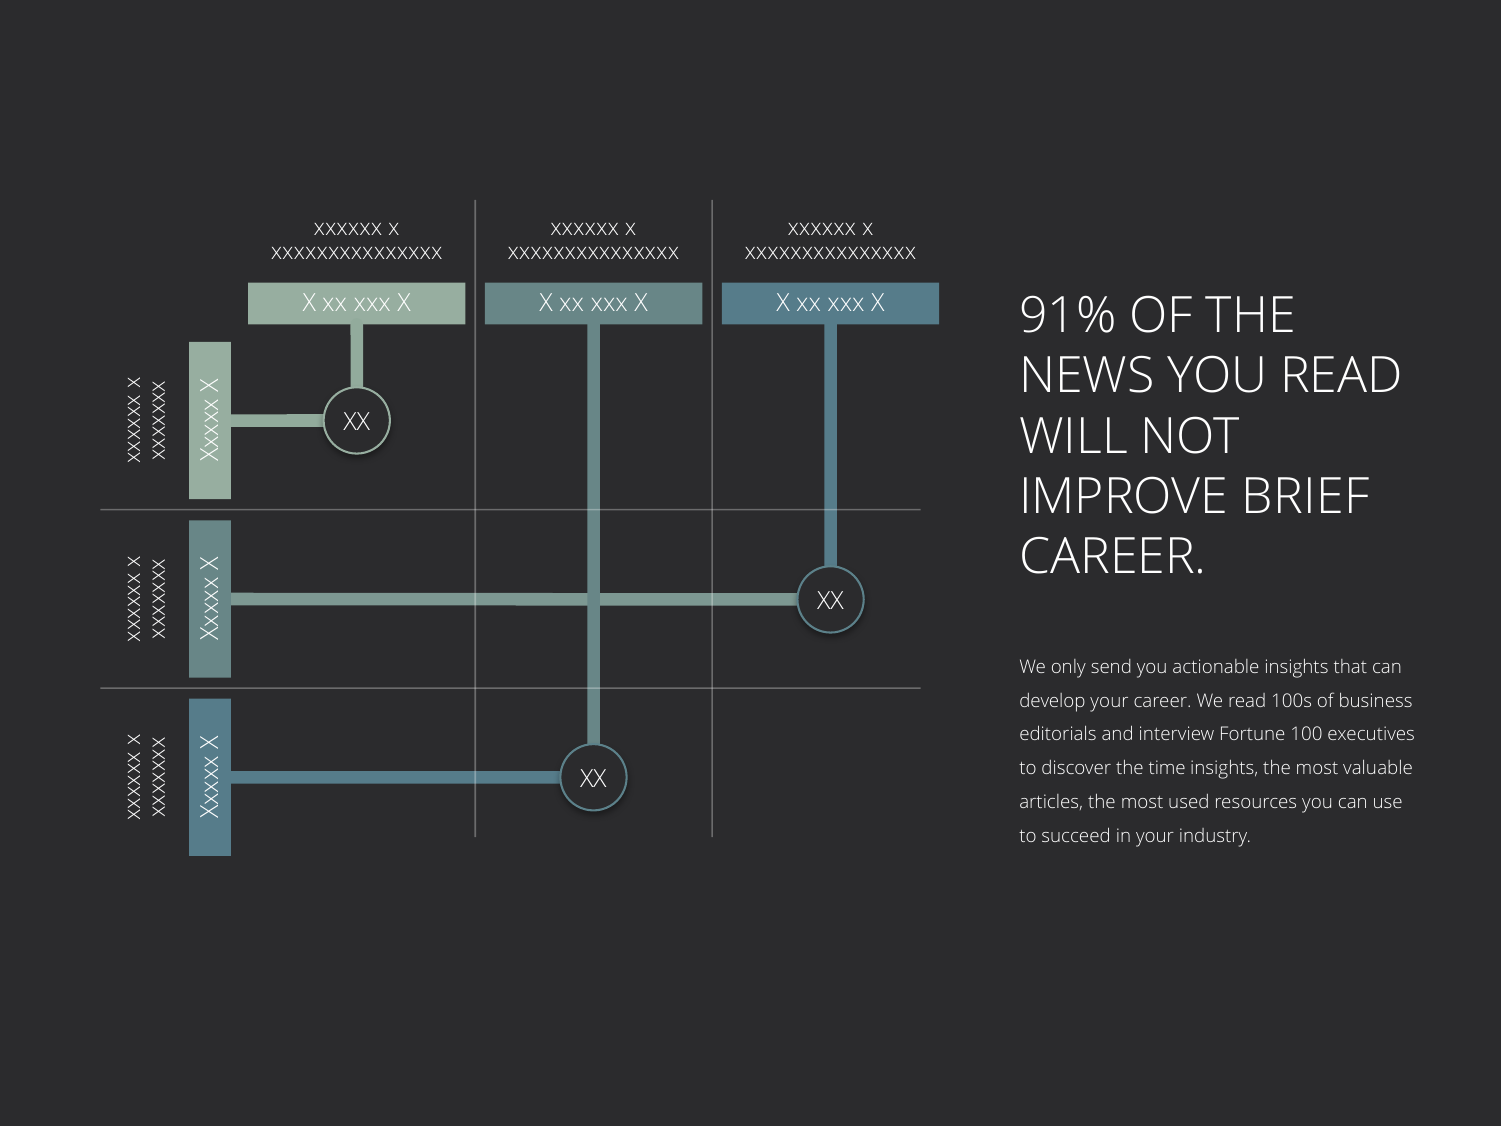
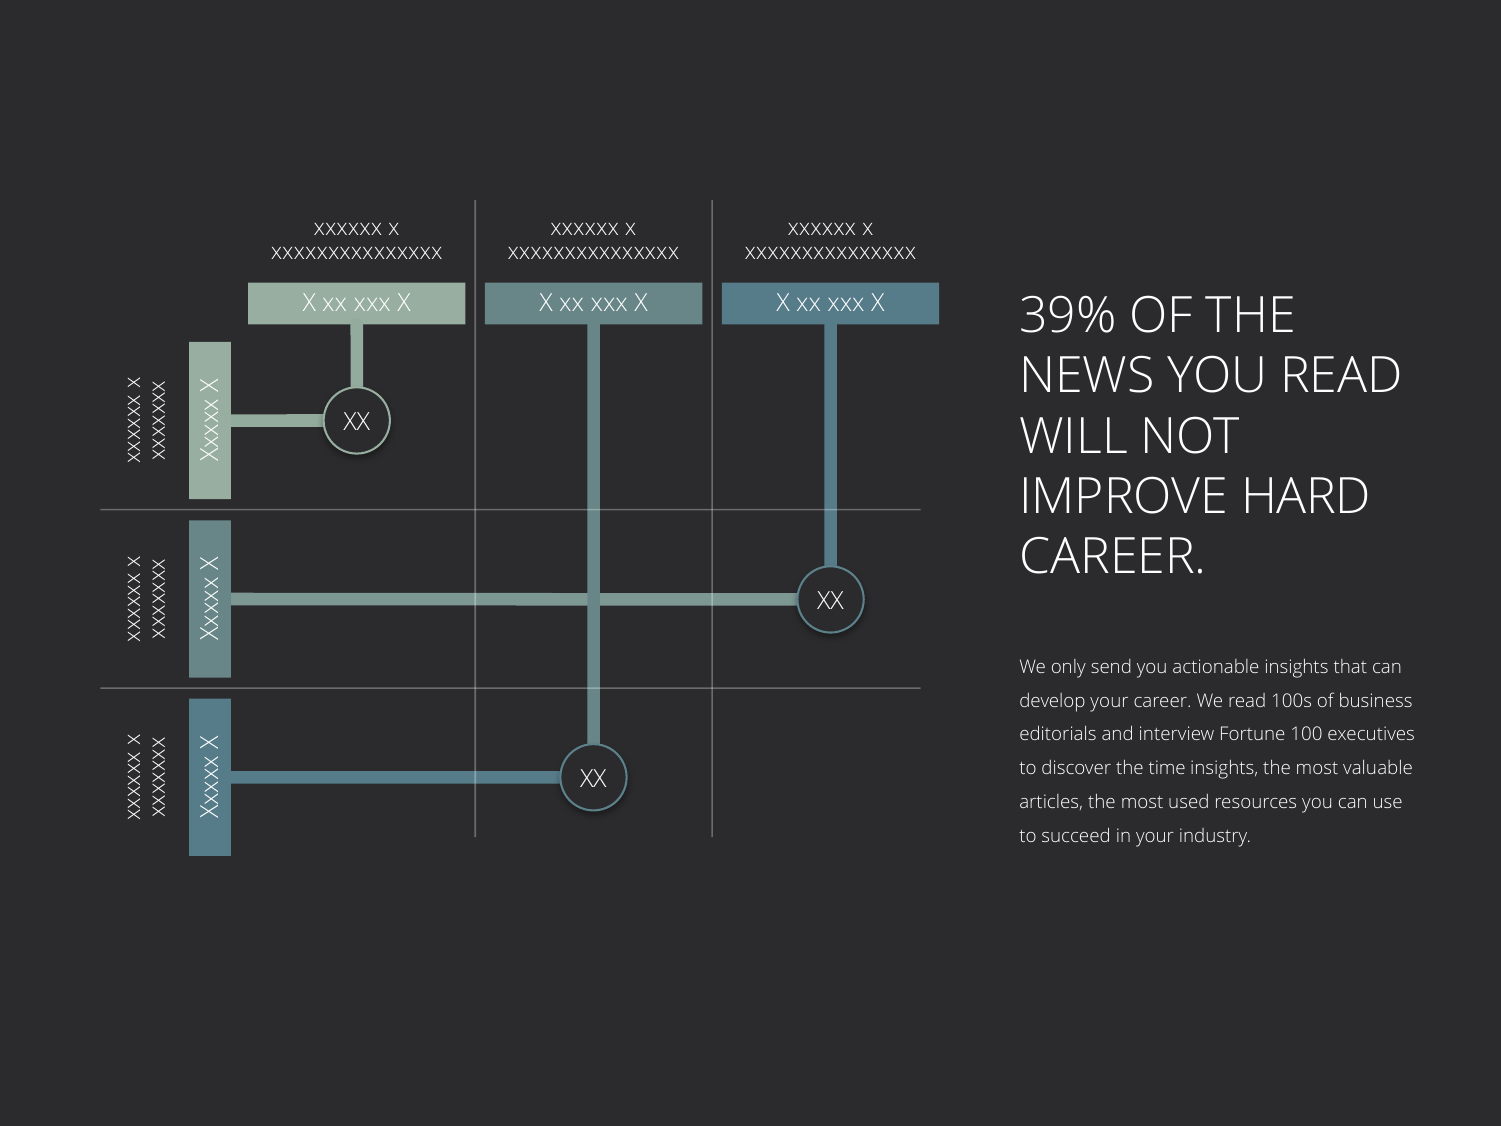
91%: 91% -> 39% (1068, 316)
BRIEF: BRIEF -> HARD (1306, 496)
